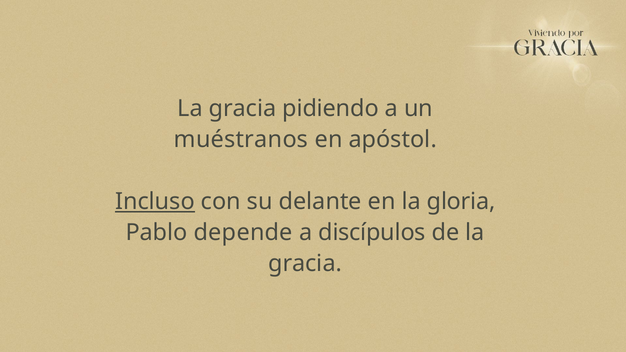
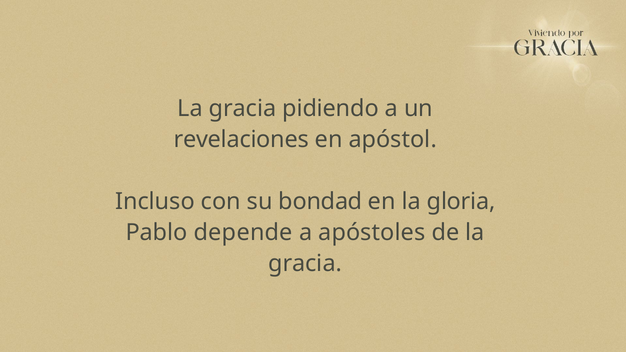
muéstranos: muéstranos -> revelaciones (241, 140)
Incluso underline: present -> none (155, 202)
delante: delante -> bondad (320, 202)
discípulos: discípulos -> apóstoles (372, 233)
